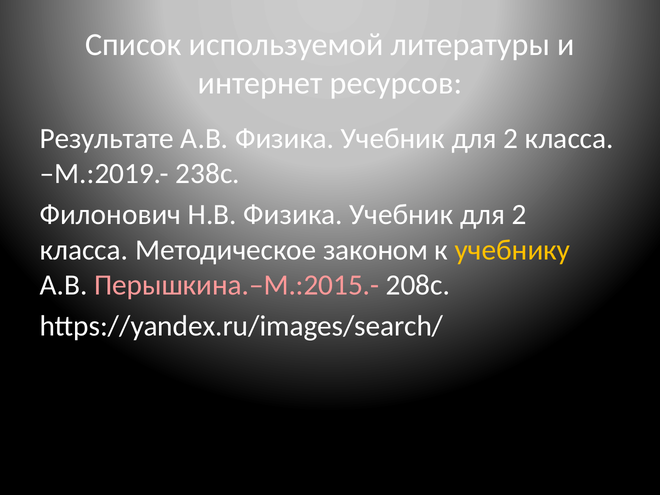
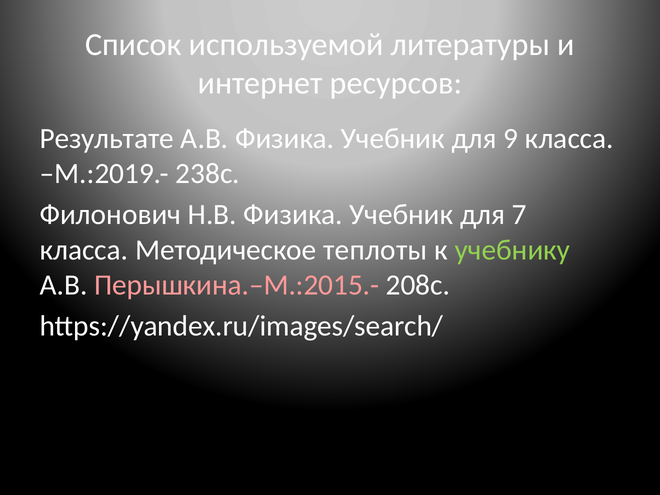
2: 2 -> 9 (511, 138)
2: 2 -> 7 (519, 215)
законом: законом -> теплоты (375, 250)
учебнику colour: yellow -> light green (512, 250)
